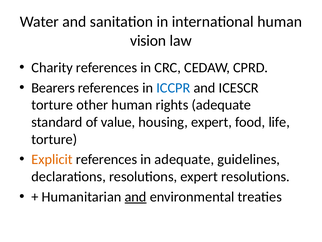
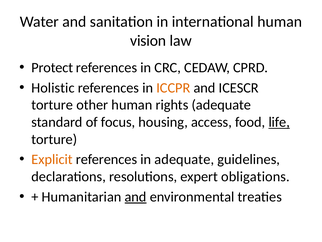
Charity: Charity -> Protect (52, 68)
Bearers: Bearers -> Holistic (53, 88)
ICCPR colour: blue -> orange (173, 88)
value: value -> focus (118, 122)
housing expert: expert -> access (211, 122)
life underline: none -> present (279, 122)
expert resolutions: resolutions -> obligations (255, 176)
